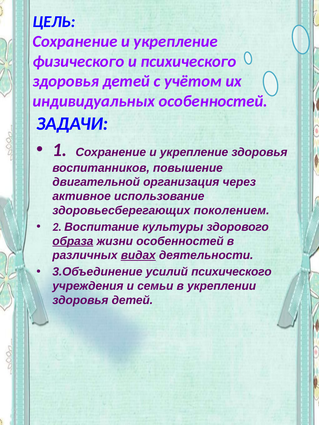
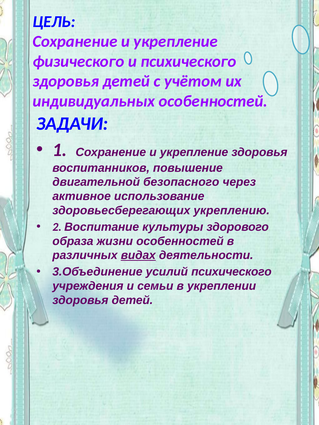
организация: организация -> безопасного (181, 182)
поколением: поколением -> укреплению (232, 211)
образа underline: present -> none (73, 241)
